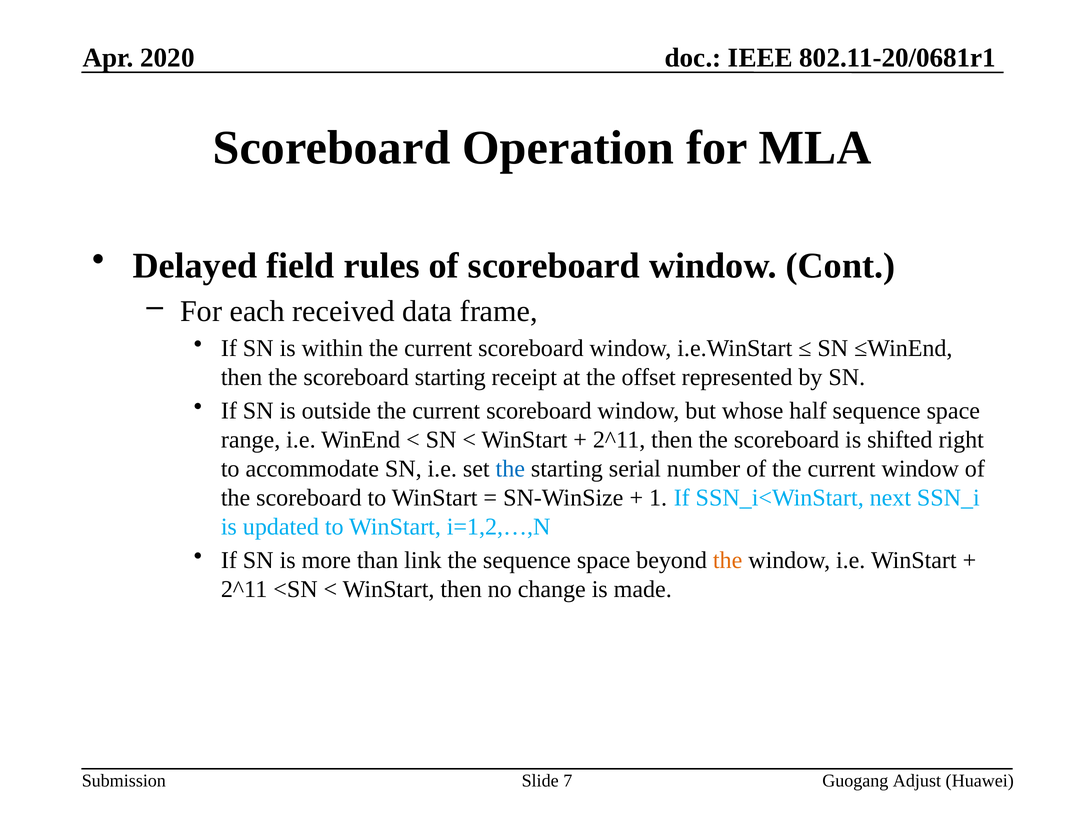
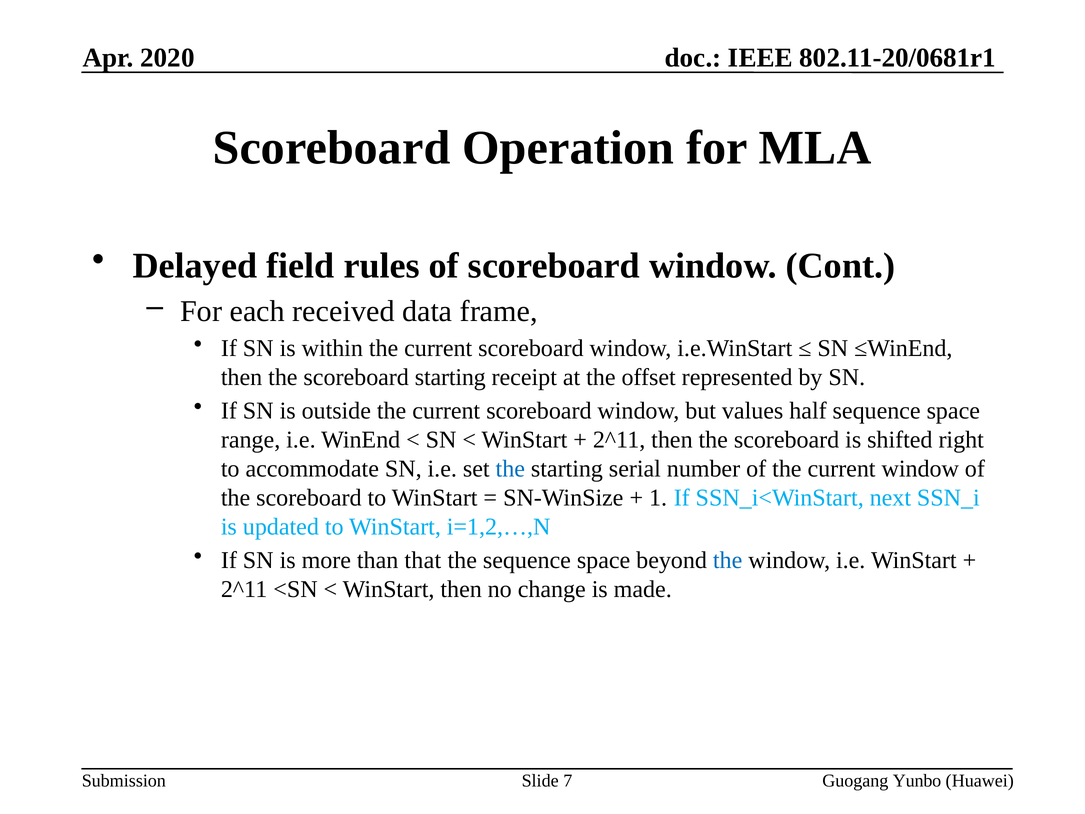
whose: whose -> values (753, 411)
link: link -> that (423, 560)
the colour: orange -> blue (728, 560)
Adjust: Adjust -> Yunbo (917, 780)
